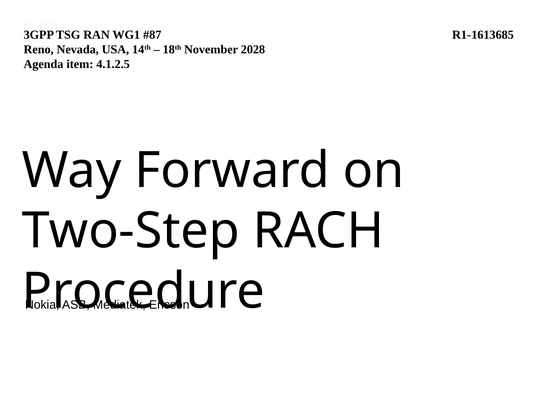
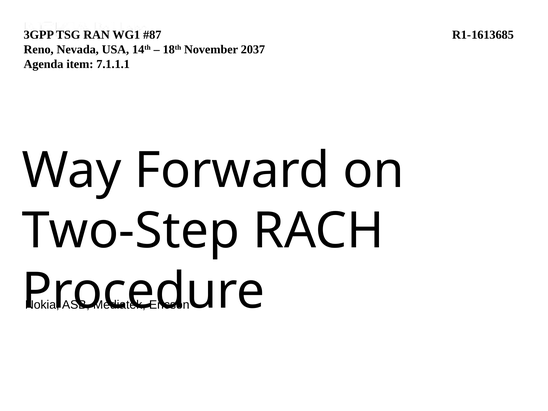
2028: 2028 -> 2037 (253, 50)
4.1.2.5: 4.1.2.5 -> 7.1.1.1 (113, 64)
